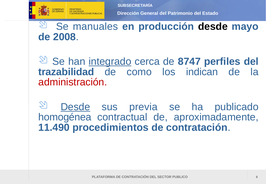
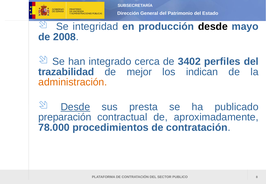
manuales: manuales -> integridad (95, 27)
integrado underline: present -> none (110, 62)
8747: 8747 -> 3402 (189, 62)
como: como -> mejor (139, 72)
administración colour: red -> orange (73, 82)
previa: previa -> presta (144, 107)
homogénea: homogénea -> preparación (65, 117)
11.490: 11.490 -> 78.000 (54, 128)
